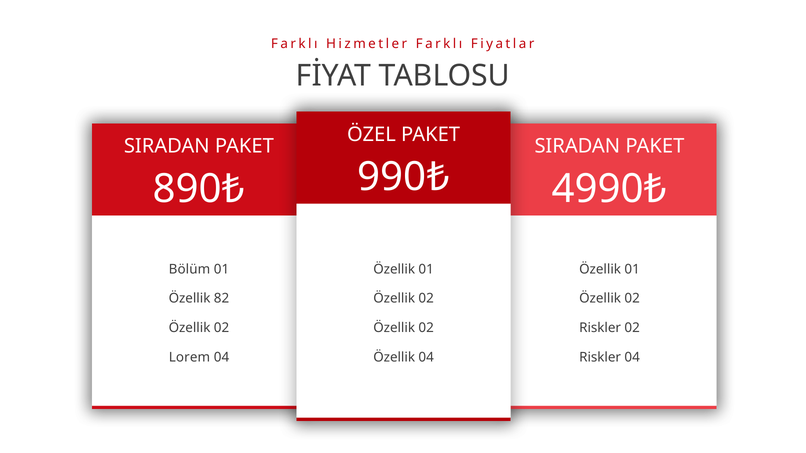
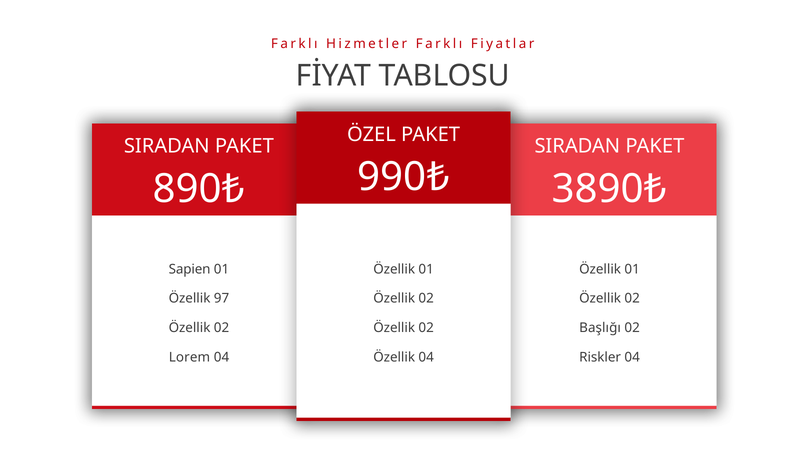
4990₺: 4990₺ -> 3890₺ (609, 189)
Bölüm: Bölüm -> Sapien (190, 269)
82: 82 -> 97 (222, 299)
Riskler: Riskler -> Başlığı (600, 328)
